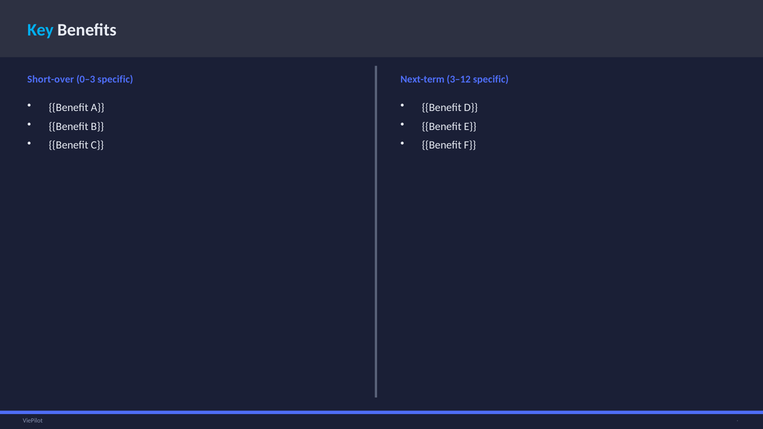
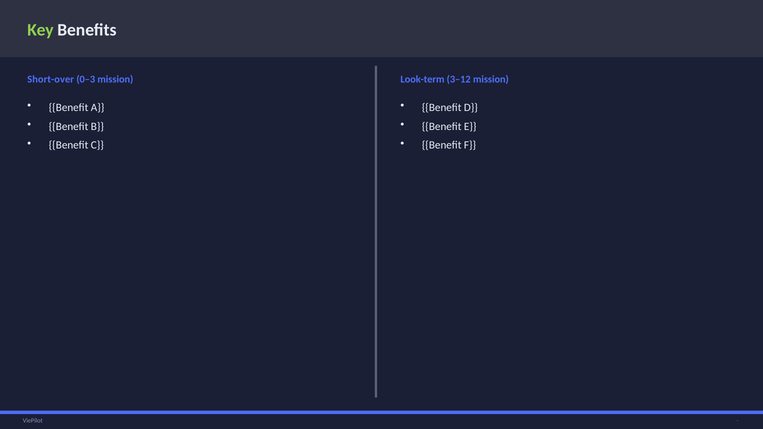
Key colour: light blue -> light green (40, 30)
0–3 specific: specific -> mission (115, 79)
Next-term: Next-term -> Look-term (422, 79)
3–12 specific: specific -> mission (491, 79)
